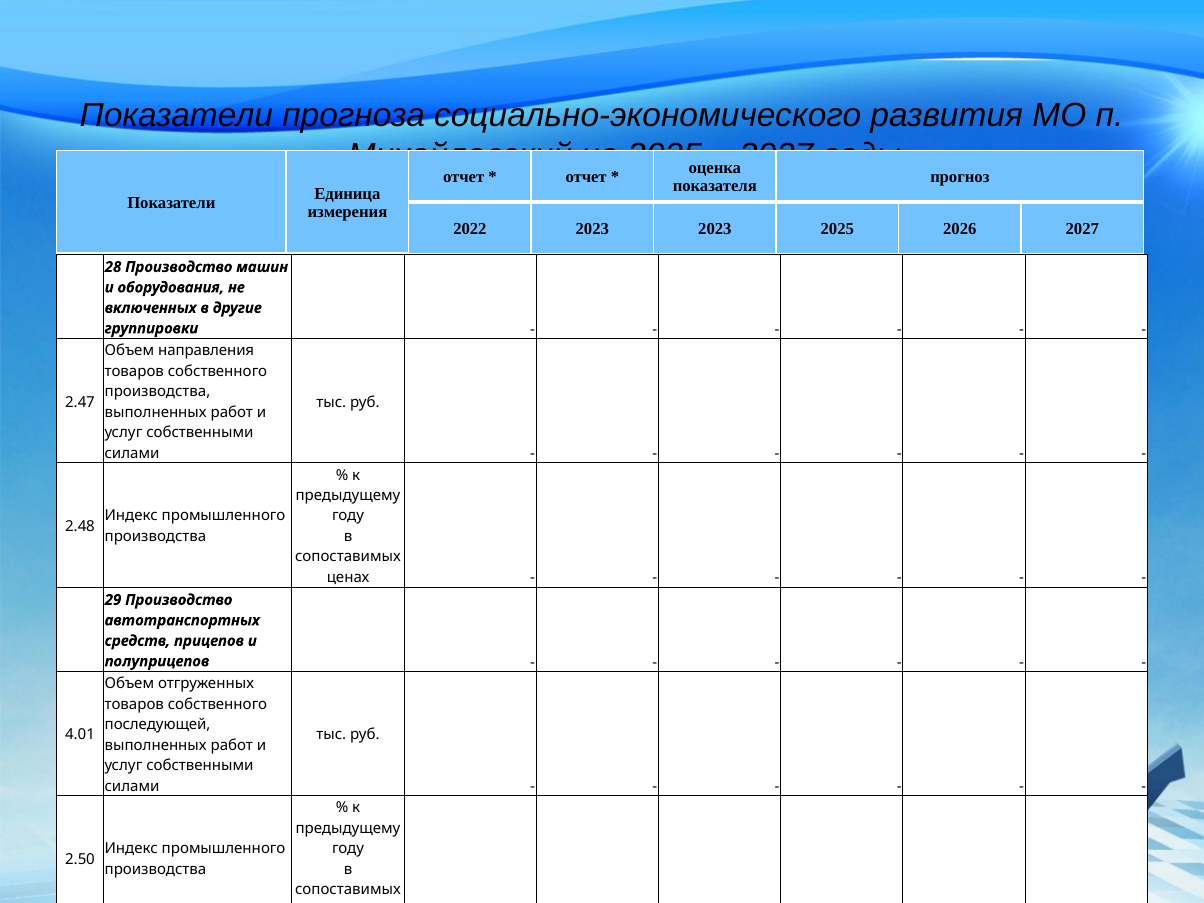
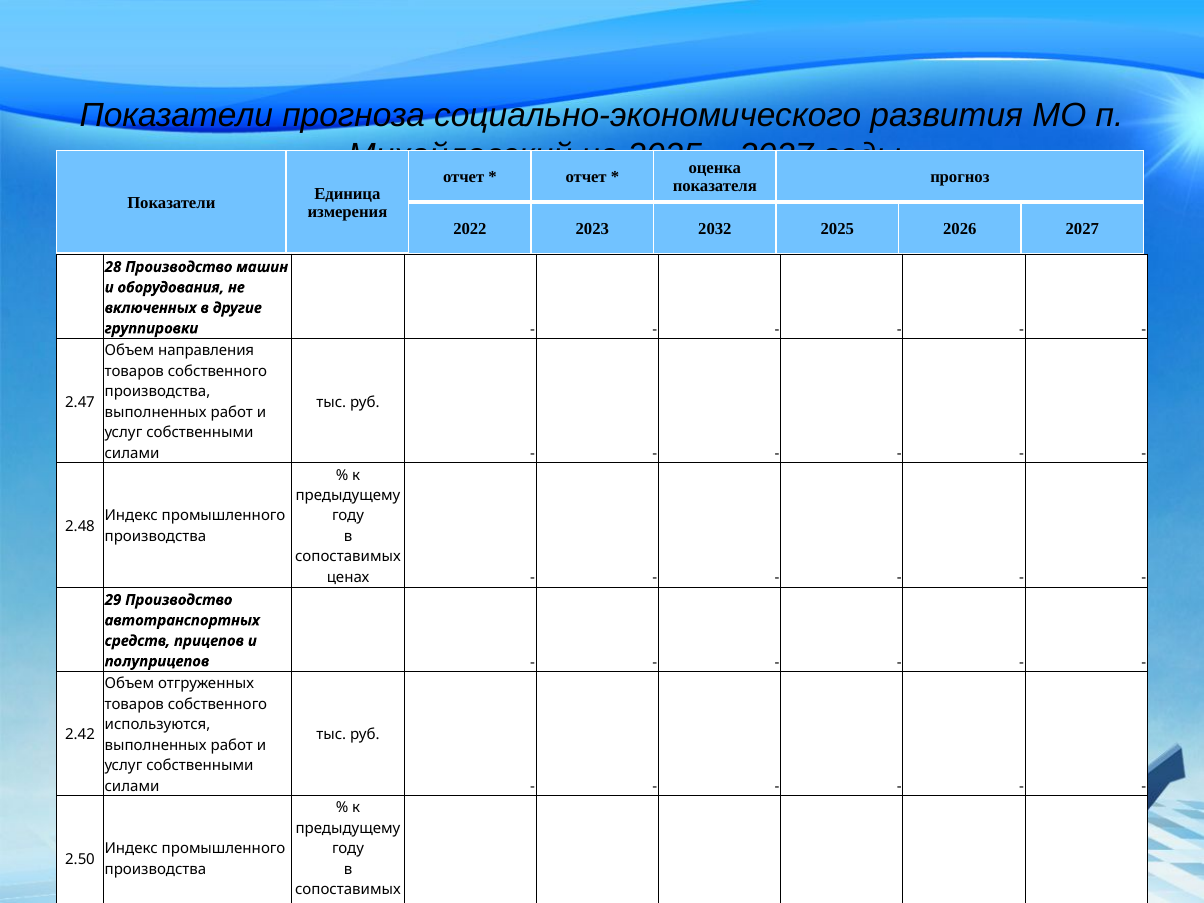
2023 2023: 2023 -> 2032 (715, 229)
последующей: последующей -> используются (158, 725)
4.01: 4.01 -> 2.42 (80, 735)
